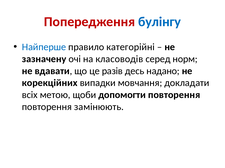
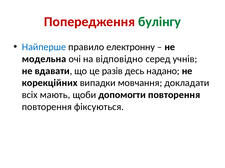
булінгу colour: blue -> green (160, 22)
категорійні: категорійні -> електронну (131, 47)
зазначену: зазначену -> модельна (44, 59)
класоводів: класоводів -> відповідно (119, 59)
норм: норм -> учнів (185, 59)
метою: метою -> мають (55, 95)
замінюють: замінюють -> фіксуються (99, 107)
